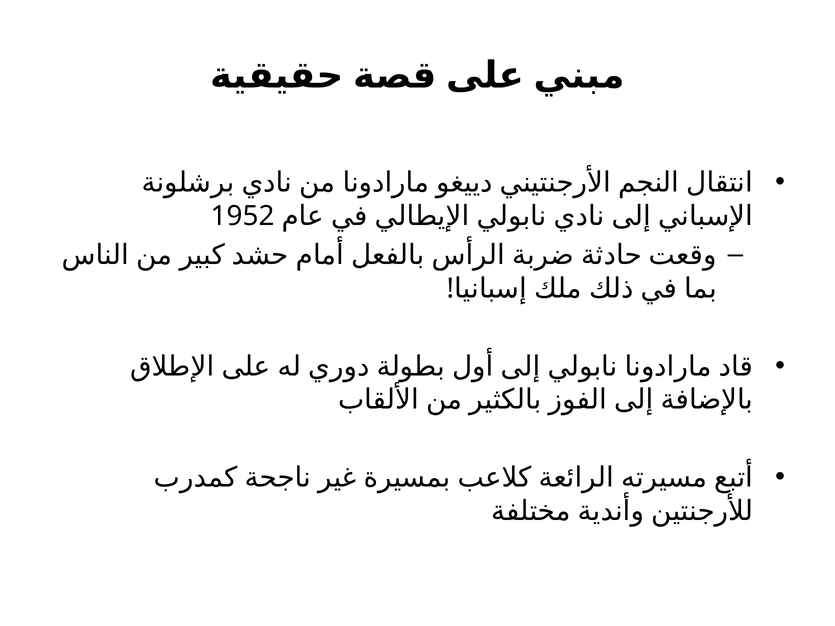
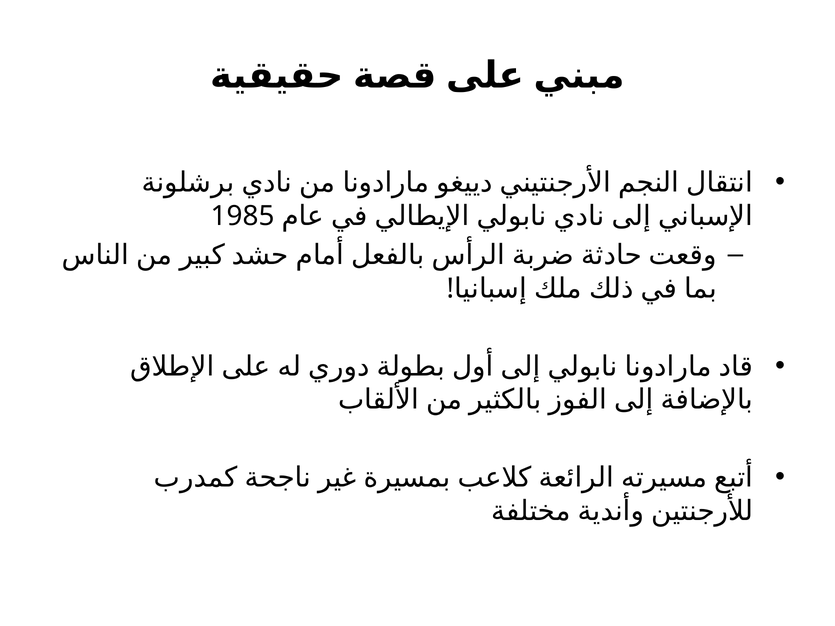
1952: 1952 -> 1985 (243, 216)
